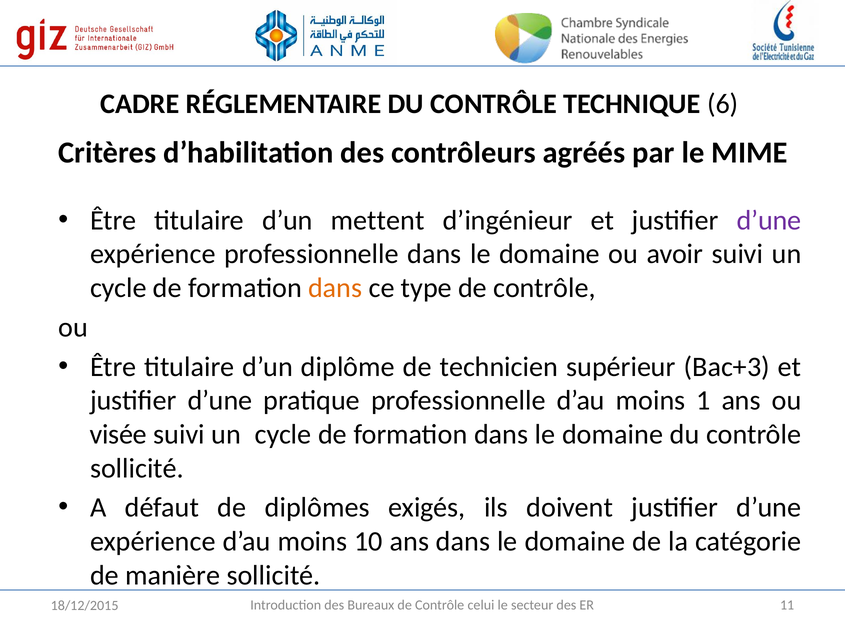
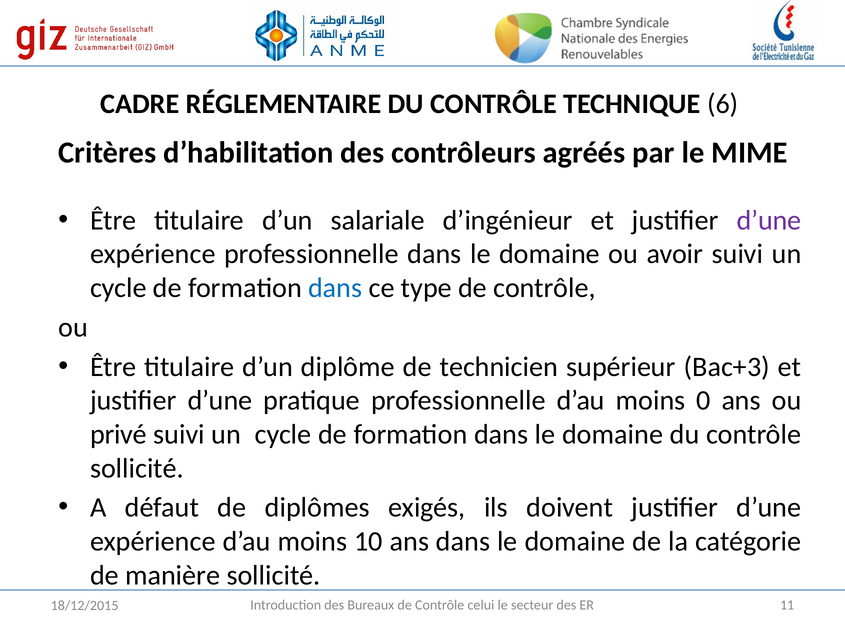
mettent: mettent -> salariale (378, 220)
dans colour: orange -> blue (335, 288)
1: 1 -> 0 (703, 400)
visée: visée -> privé (118, 434)
